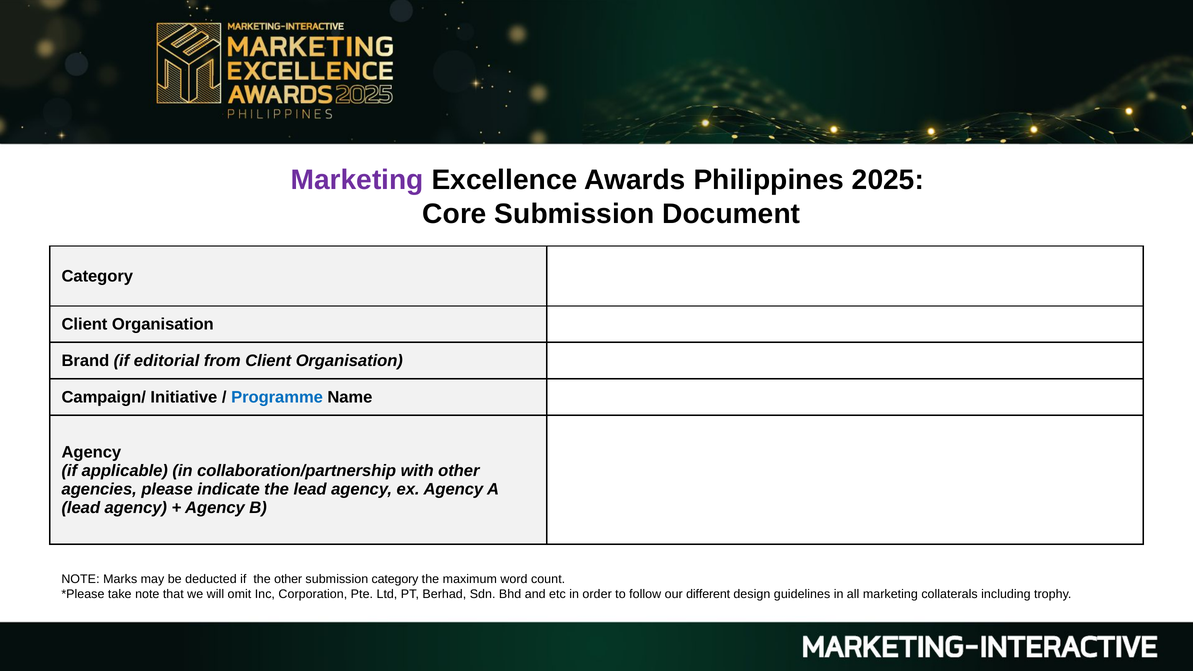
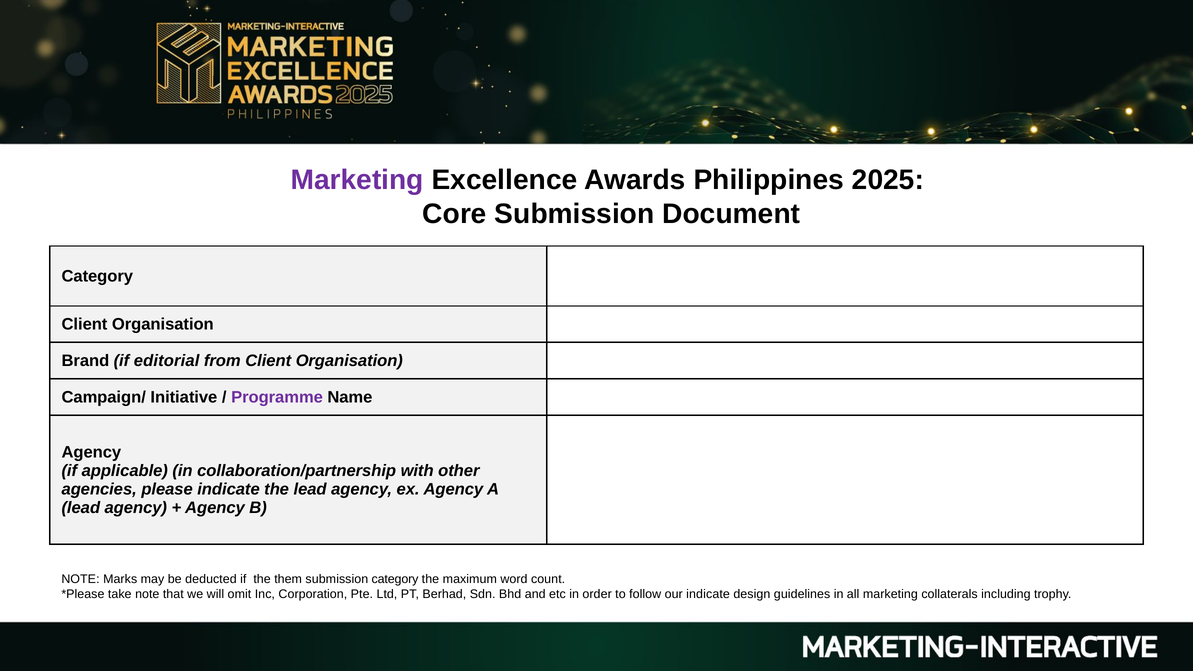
Programme colour: blue -> purple (277, 397)
the other: other -> them (288, 579)
our different: different -> indicate (708, 594)
